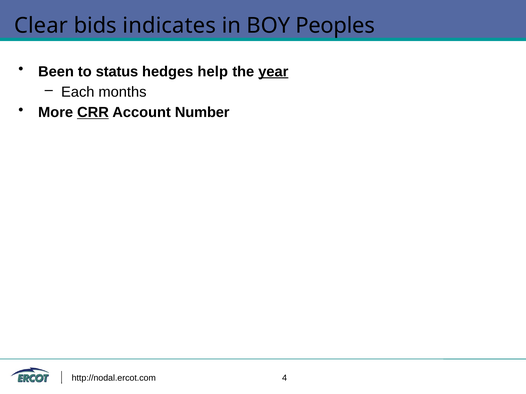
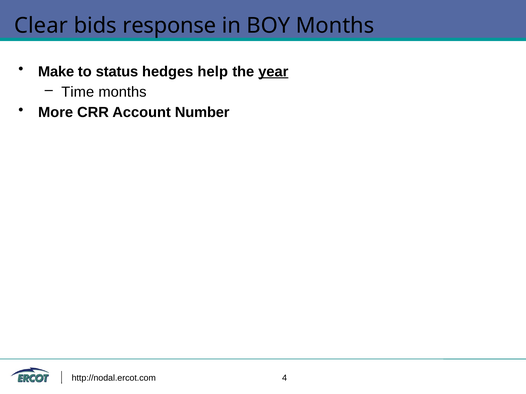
indicates: indicates -> response (169, 26)
BOY Peoples: Peoples -> Months (335, 26)
Been: Been -> Make (56, 72)
Each: Each -> Time (78, 92)
CRR underline: present -> none (93, 113)
